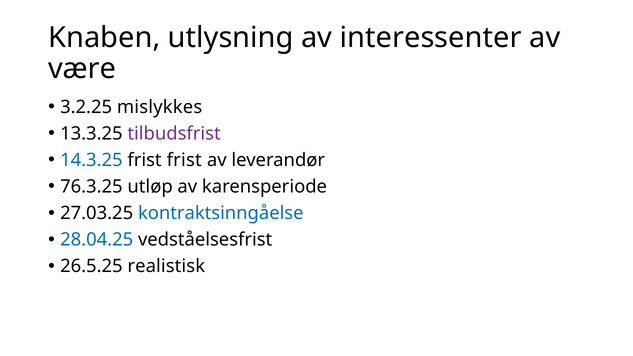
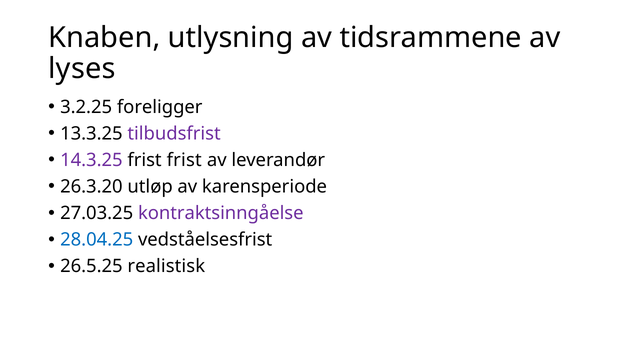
interessenter: interessenter -> tidsrammene (431, 38)
være: være -> lyses (82, 69)
mislykkes: mislykkes -> foreligger (160, 107)
14.3.25 colour: blue -> purple (91, 160)
76.3.25: 76.3.25 -> 26.3.20 (91, 187)
kontraktsinngåelse colour: blue -> purple (221, 213)
